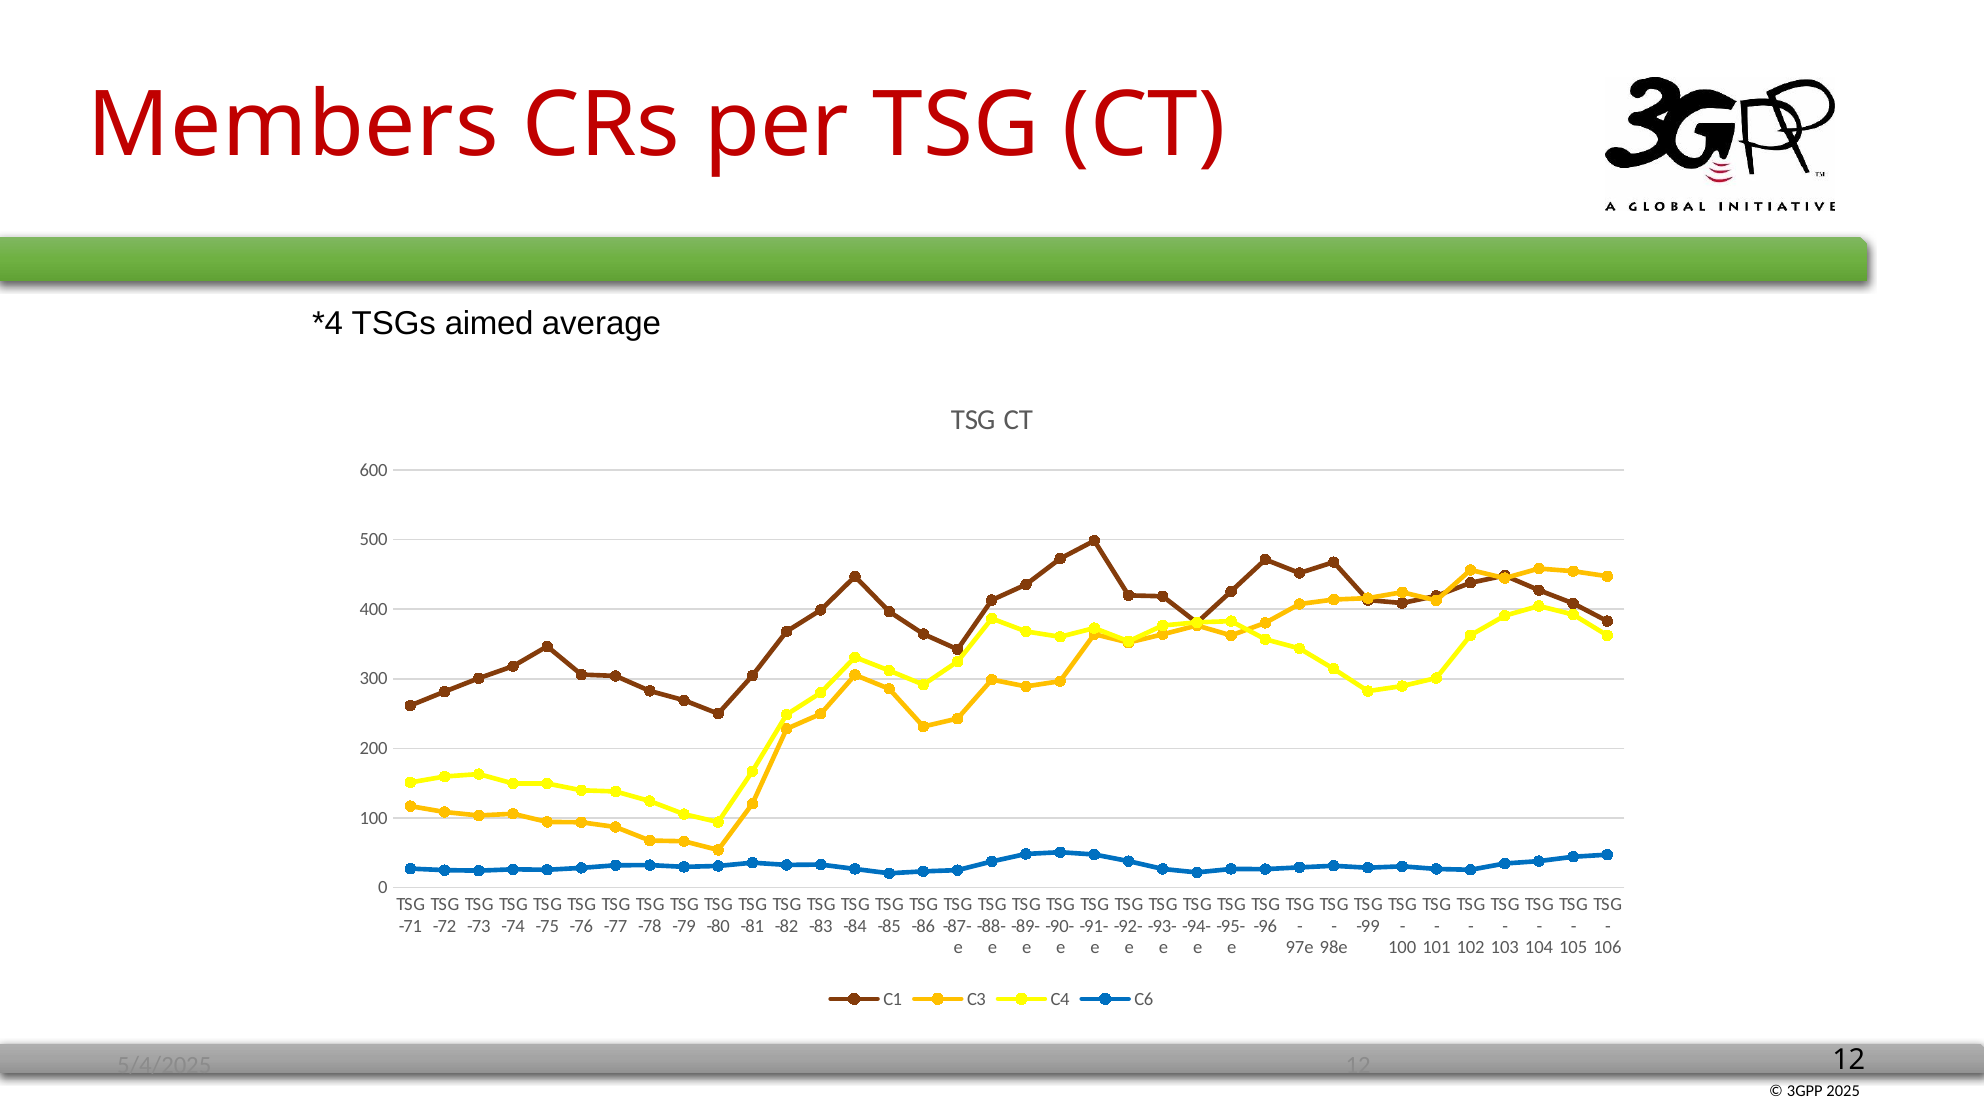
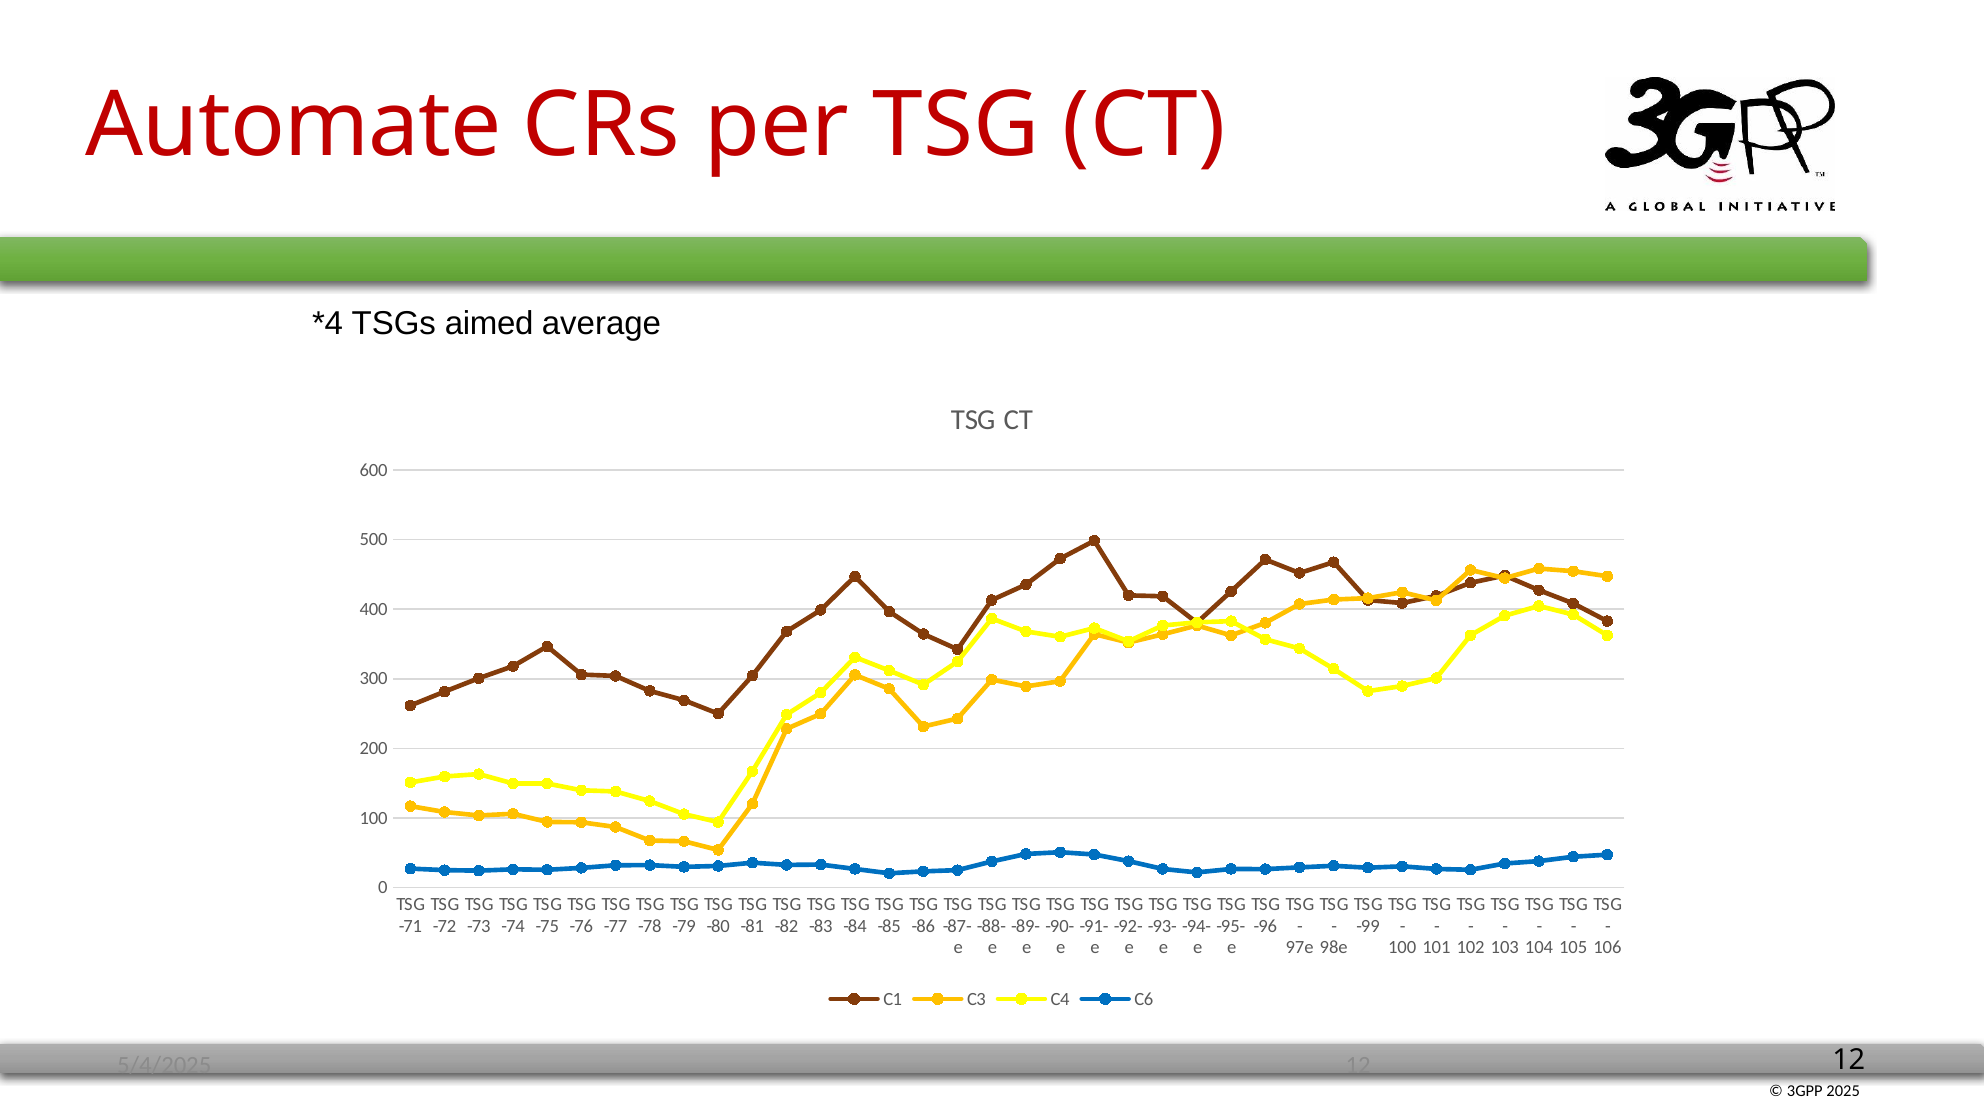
Members: Members -> Automate (294, 126)
